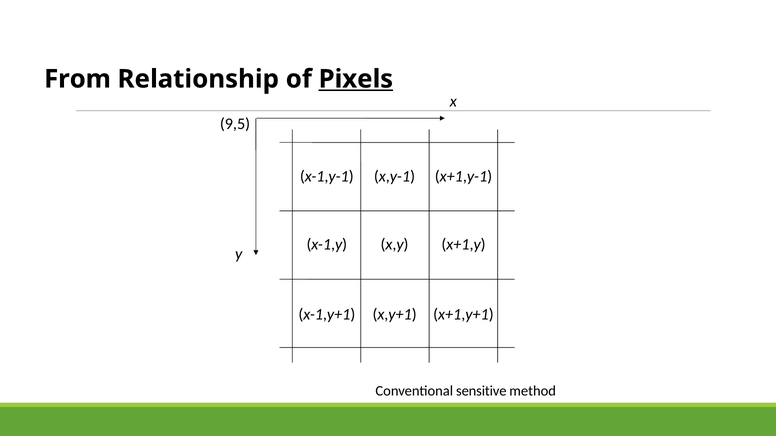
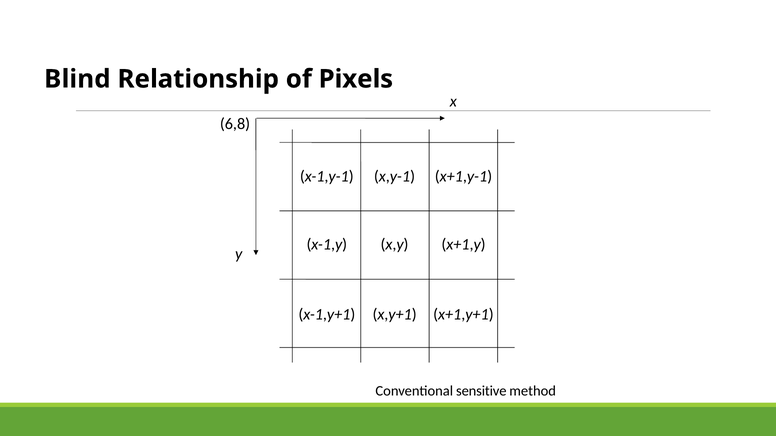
From: From -> Blind (77, 79)
Pixels underline: present -> none (356, 79)
9,5: 9,5 -> 6,8 (235, 124)
